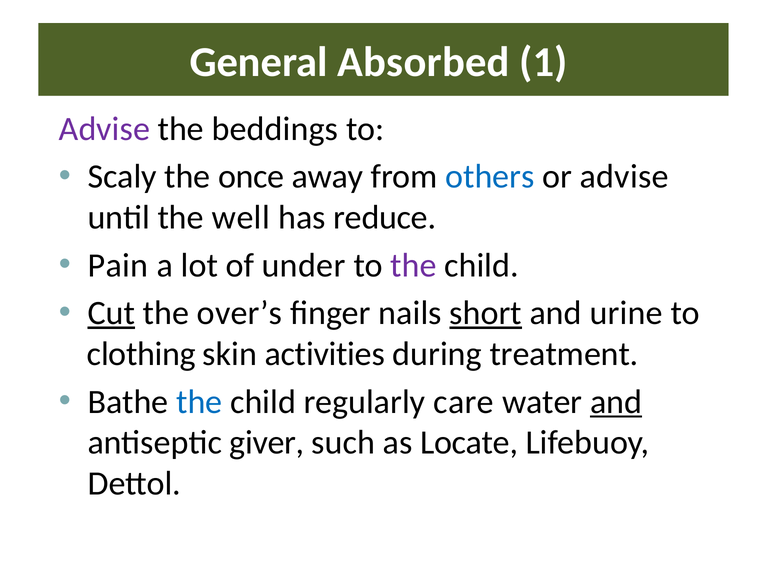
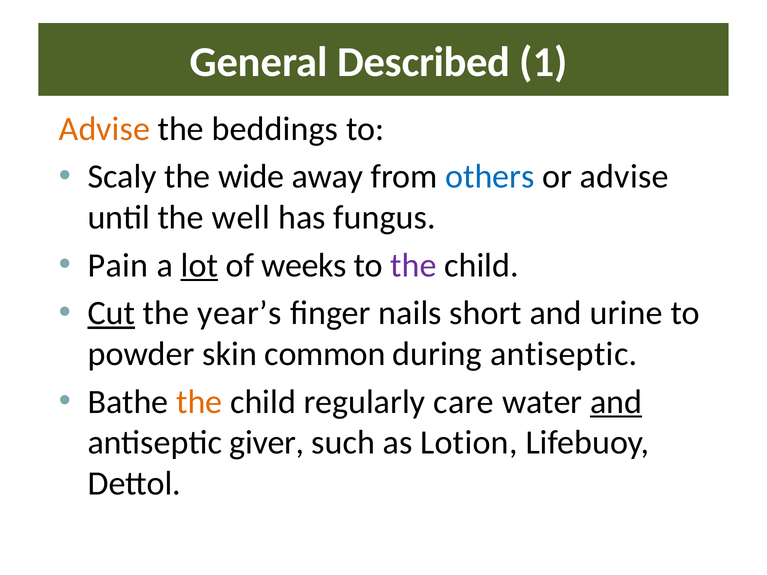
Absorbed: Absorbed -> Described (424, 62)
Advise colour: purple -> orange (104, 129)
once: once -> wide (251, 177)
reduce: reduce -> fungus (385, 218)
lot underline: none -> present (199, 265)
under: under -> weeks (304, 265)
over’s: over’s -> year’s (239, 313)
short underline: present -> none (486, 313)
clothing: clothing -> powder (141, 354)
activities: activities -> common (325, 354)
during treatment: treatment -> antiseptic (564, 354)
the colour: blue -> orange (199, 402)
Locate: Locate -> Lotion (469, 443)
